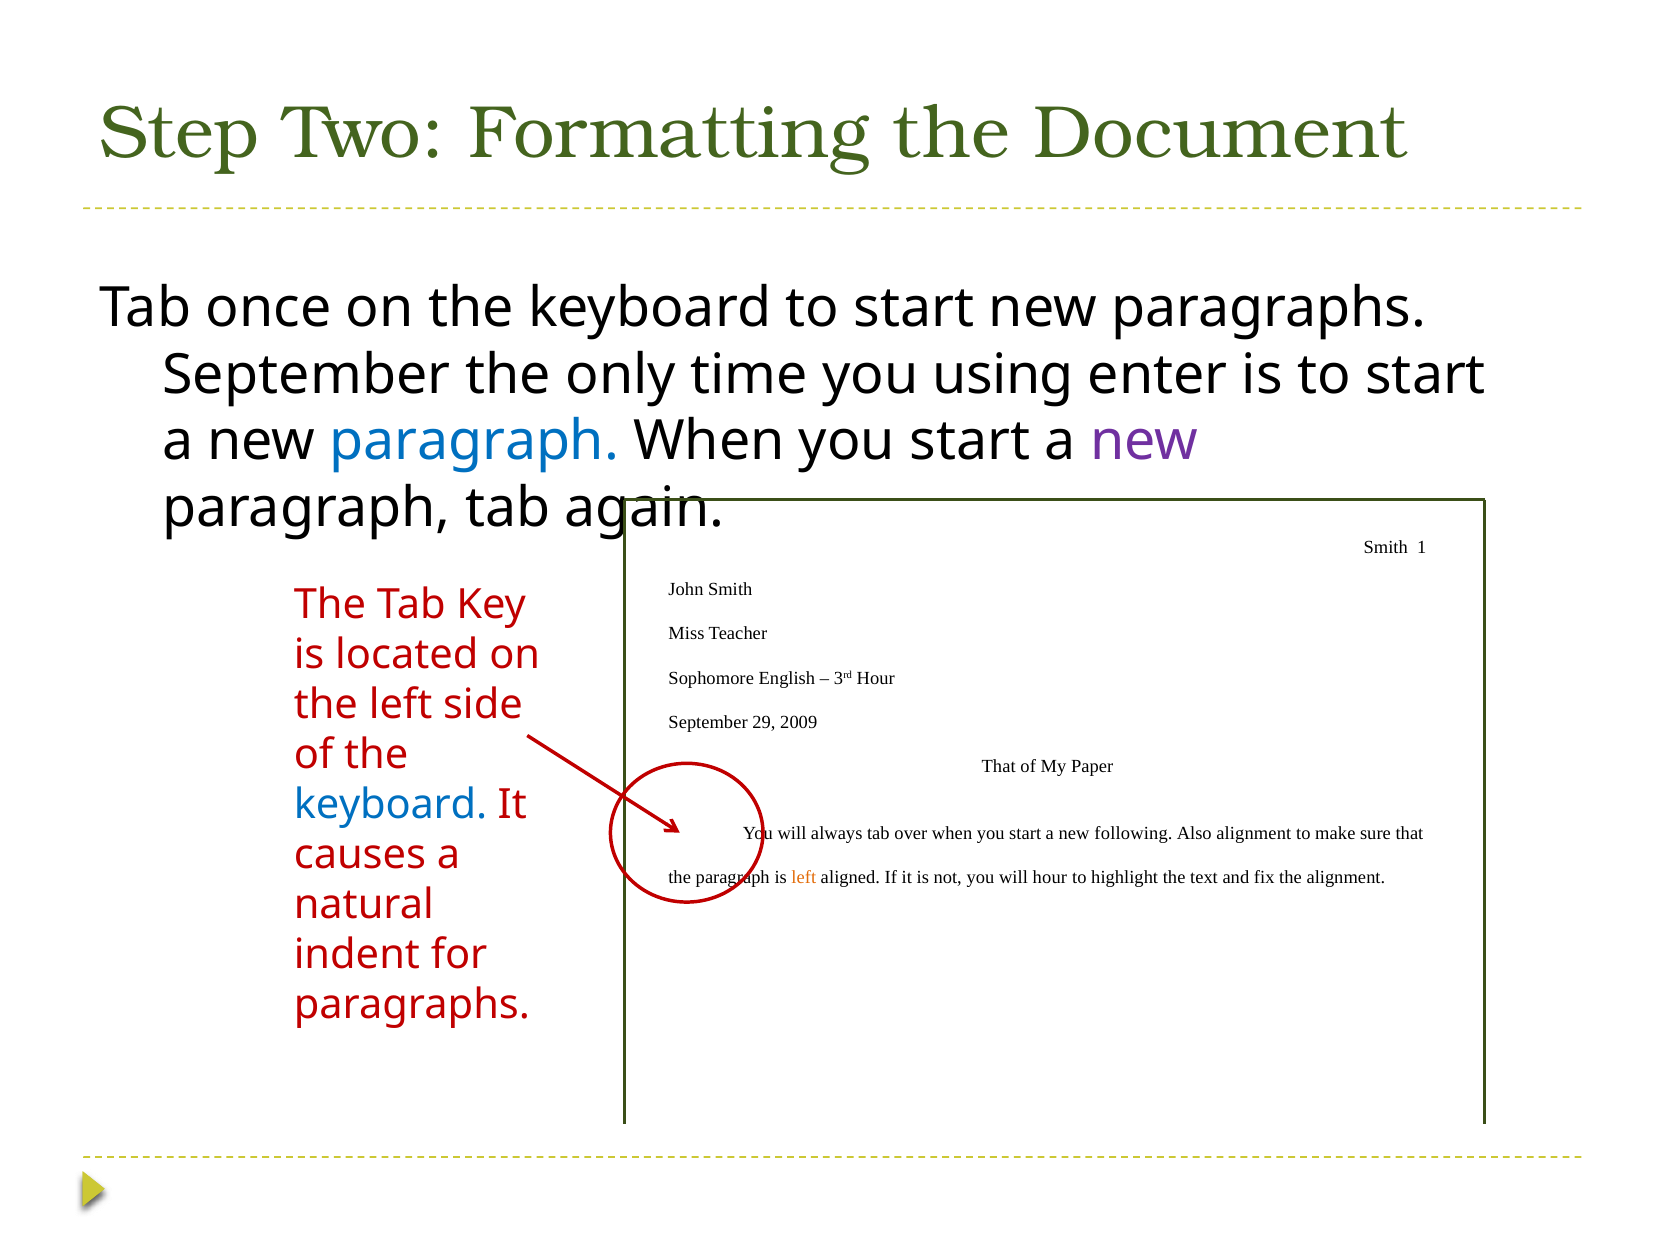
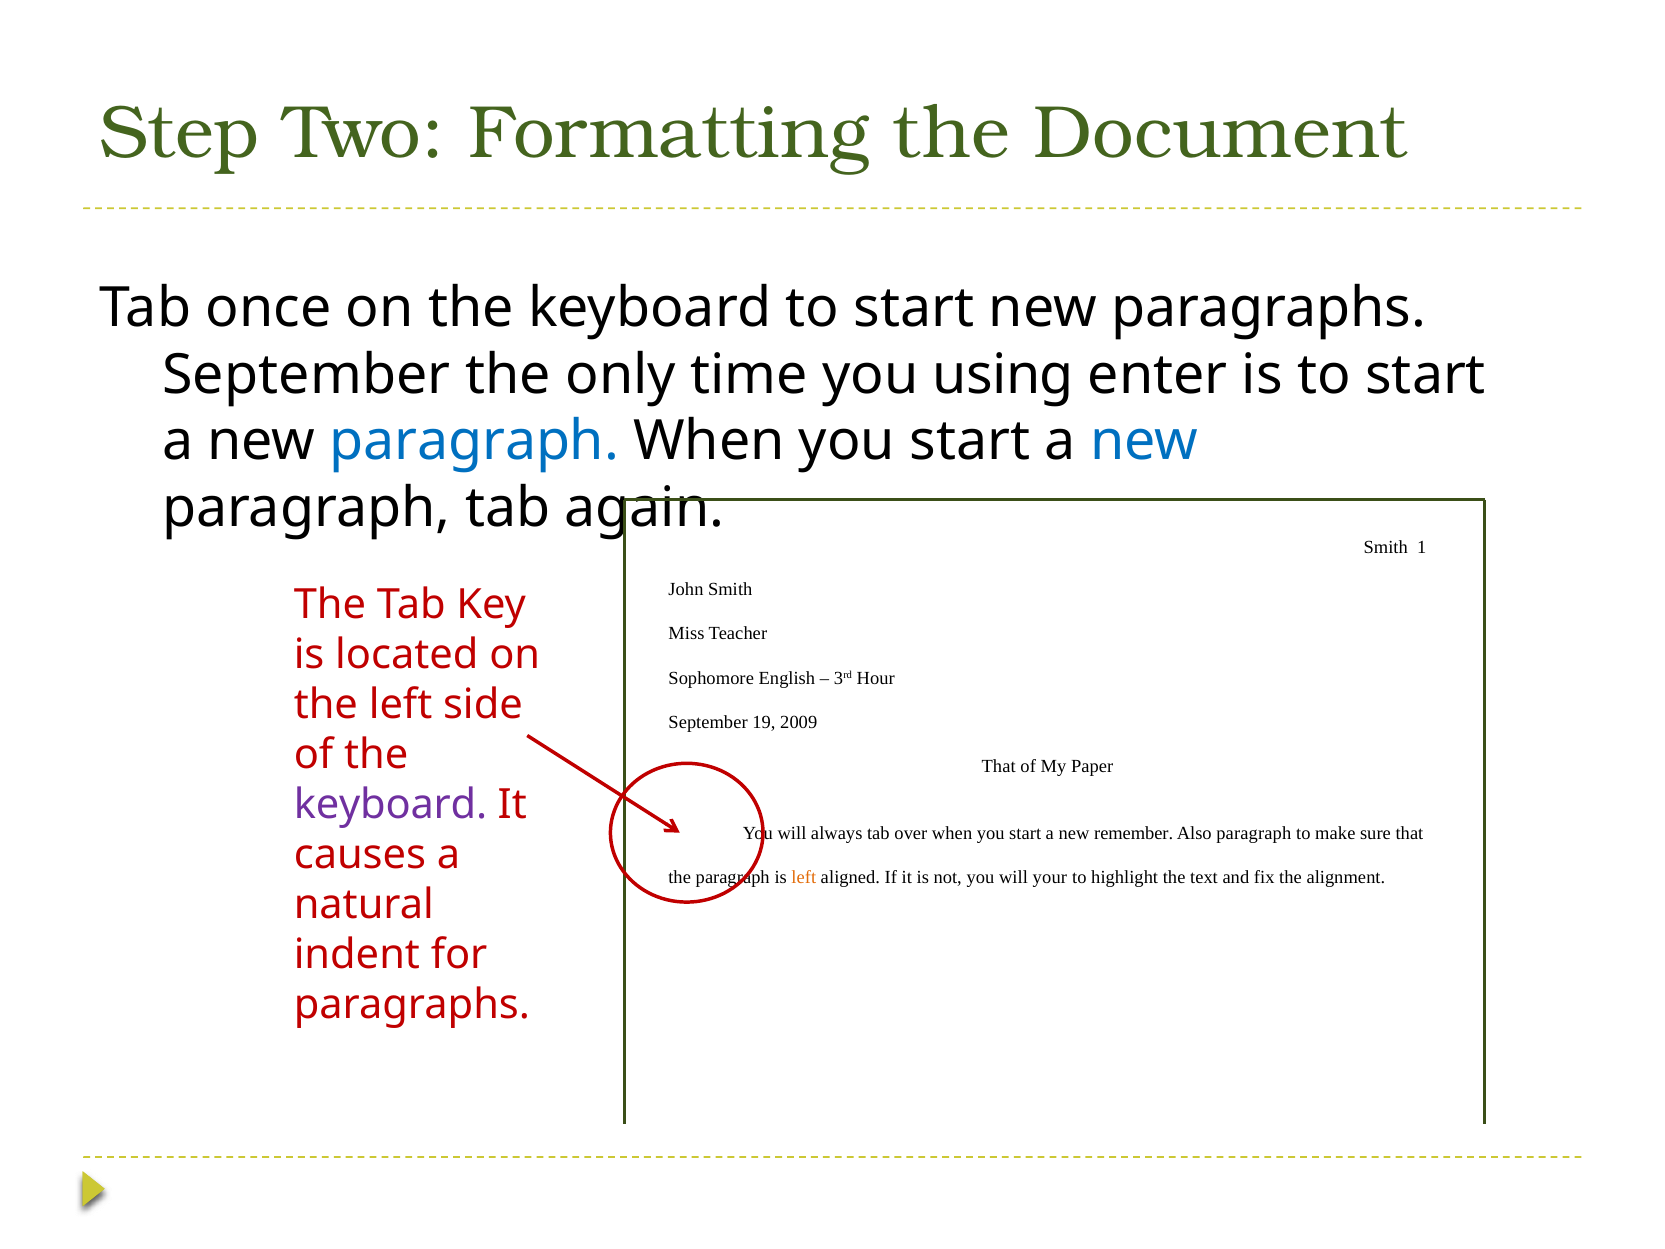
new colour: purple -> blue (1144, 441)
29: 29 -> 19 (764, 722)
keyboard colour: blue -> purple (391, 805)
following: following -> remember (1134, 833)
Also alignment: alignment -> paragraph (1254, 833)
will hour: hour -> your (1050, 877)
